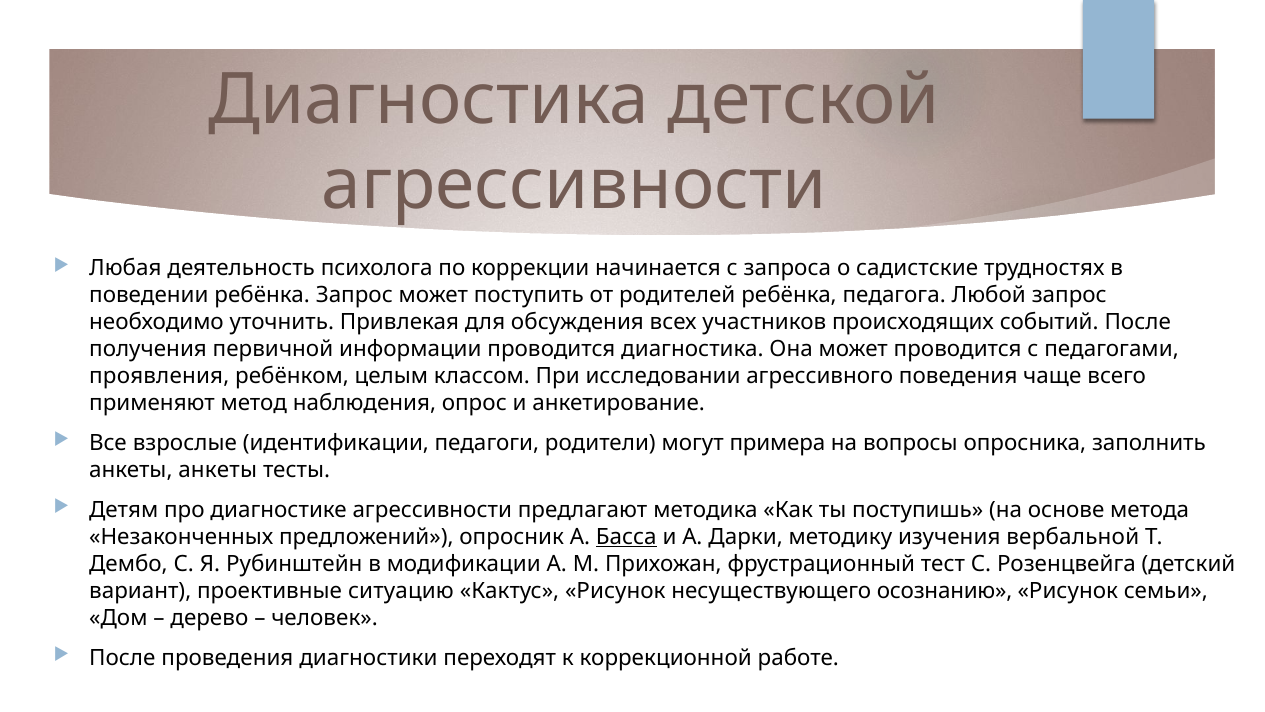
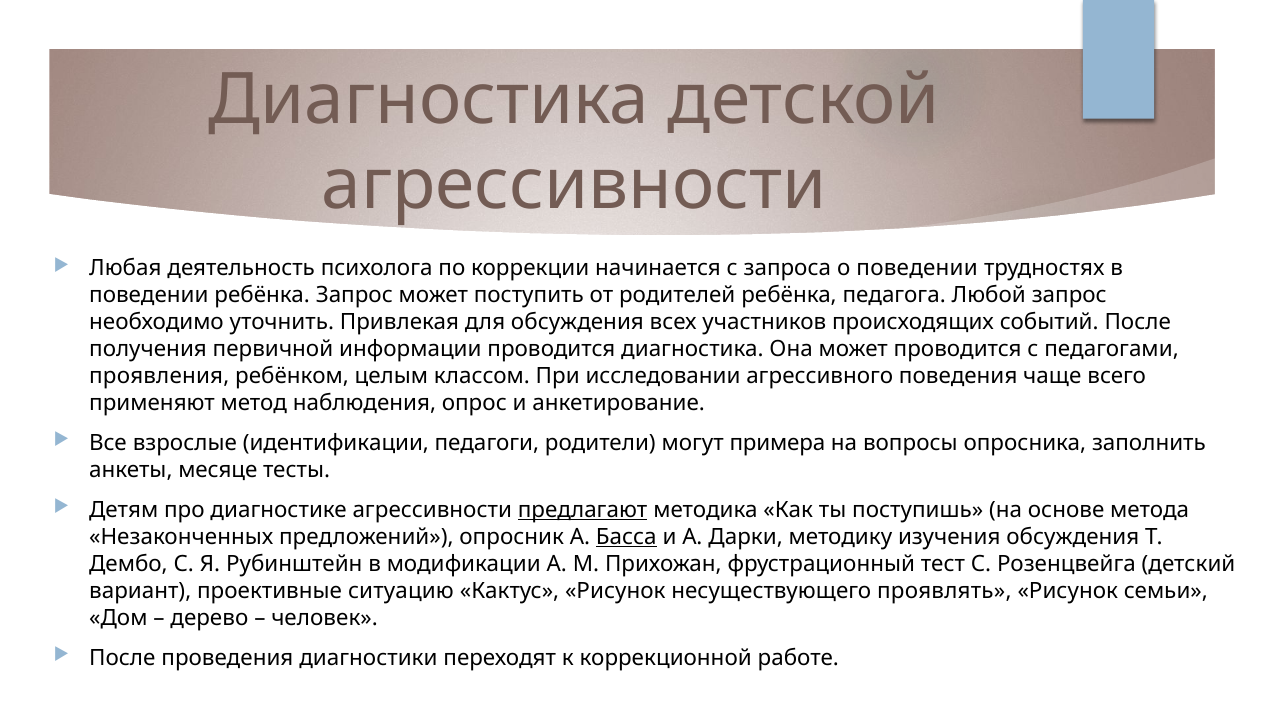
о садистские: садистские -> поведении (917, 268)
анкеты анкеты: анкеты -> месяце (218, 470)
предлагают underline: none -> present (583, 510)
изучения вербальной: вербальной -> обсуждения (1073, 537)
осознанию: осознанию -> проявлять (944, 590)
